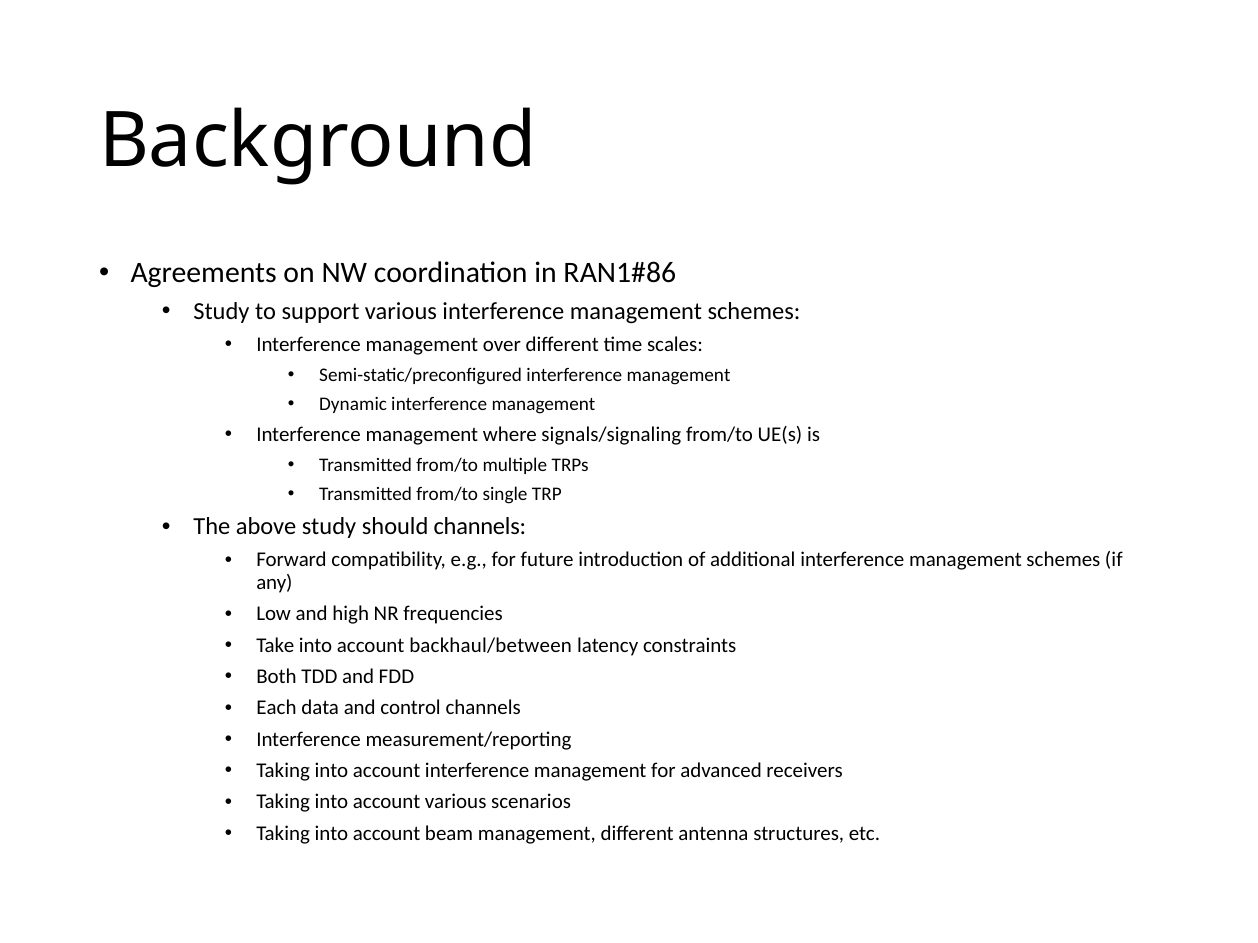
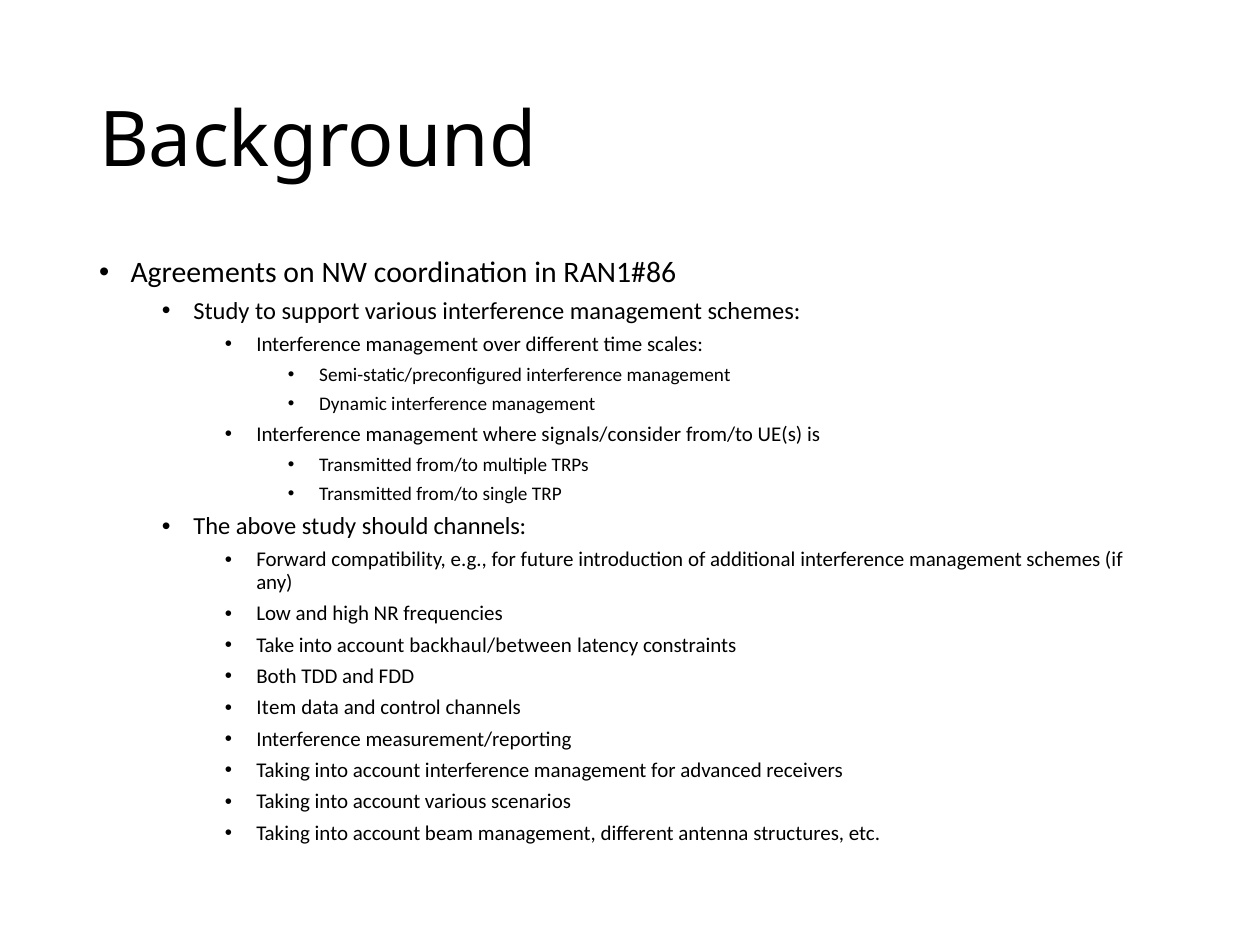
signals/signaling: signals/signaling -> signals/consider (611, 435)
Each: Each -> Item (276, 708)
